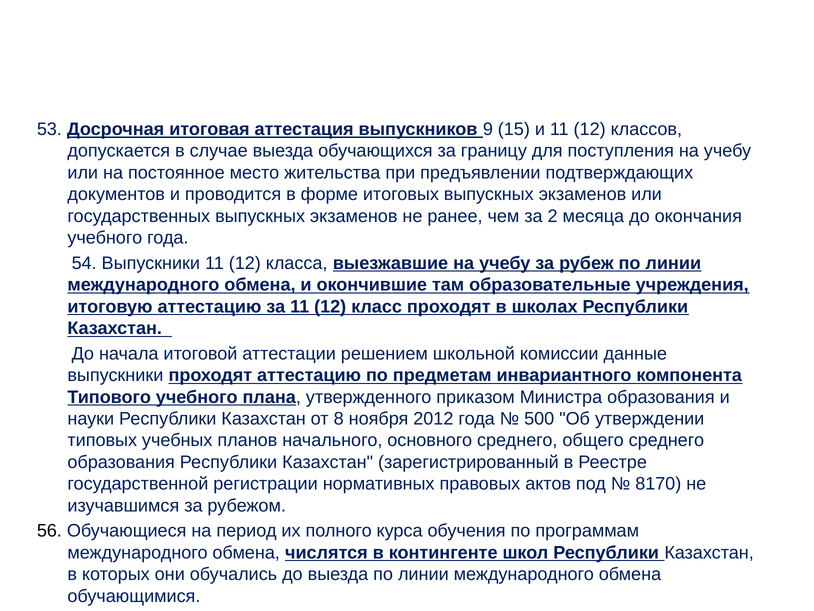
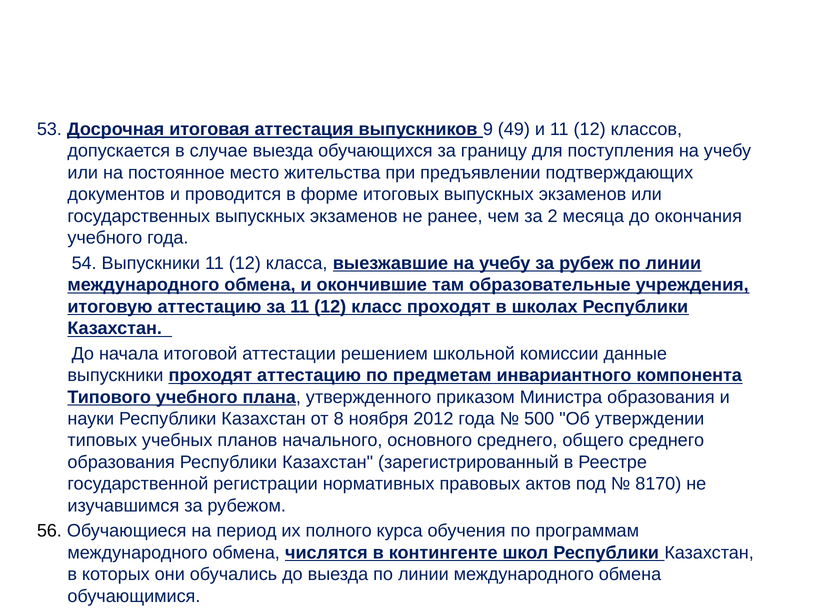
15: 15 -> 49 (514, 129)
